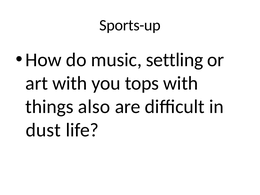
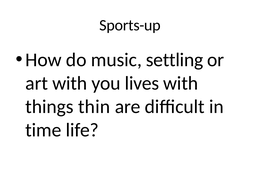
tops: tops -> lives (142, 83)
also: also -> thin (94, 107)
dust: dust -> time (43, 130)
